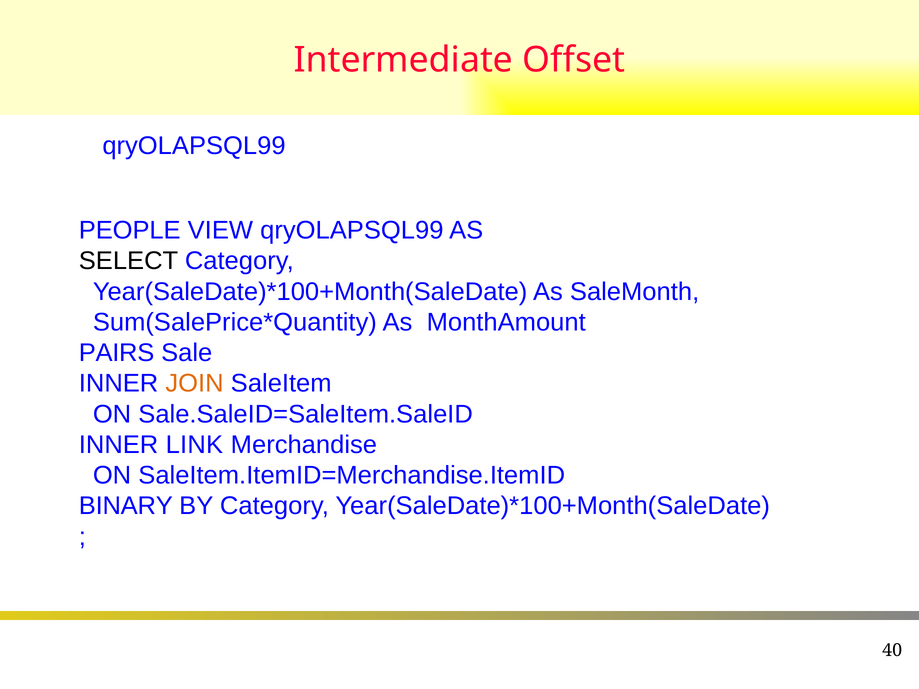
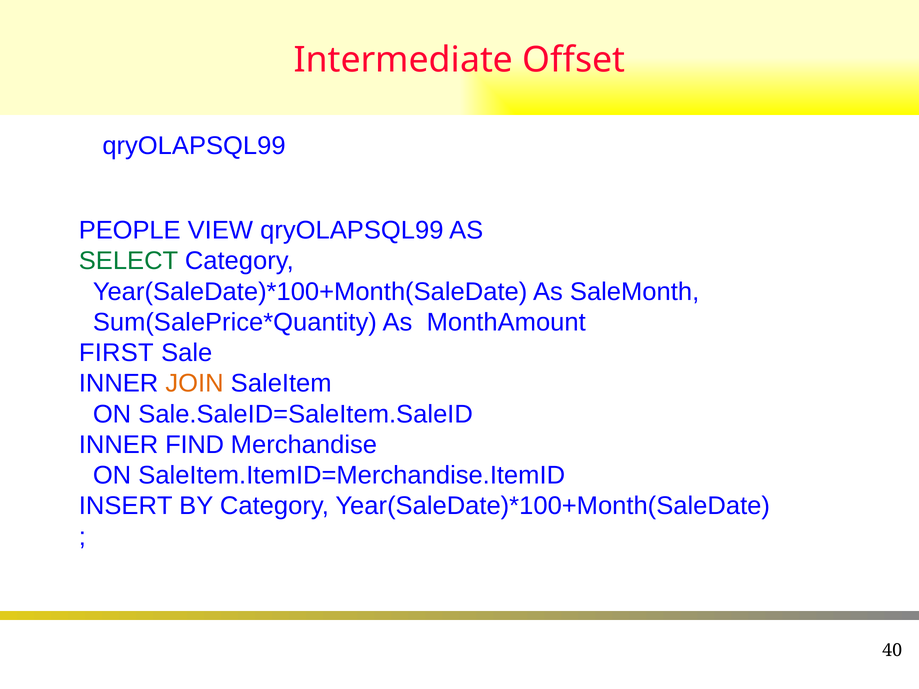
SELECT colour: black -> green (129, 261)
PAIRS: PAIRS -> FIRST (116, 353)
LINK: LINK -> FIND (195, 445)
BINARY: BINARY -> INSERT (126, 506)
